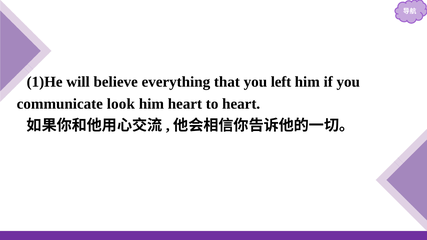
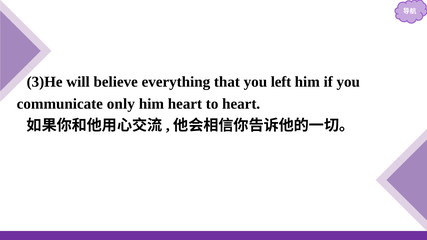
1)He: 1)He -> 3)He (45, 82)
look: look -> only (121, 104)
